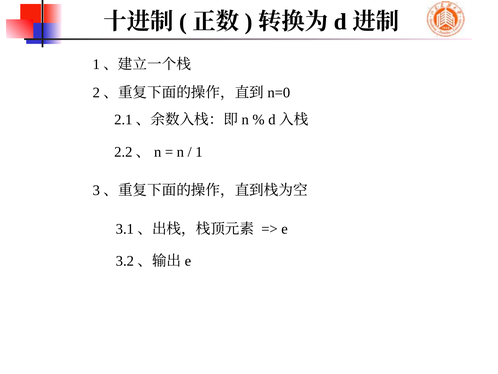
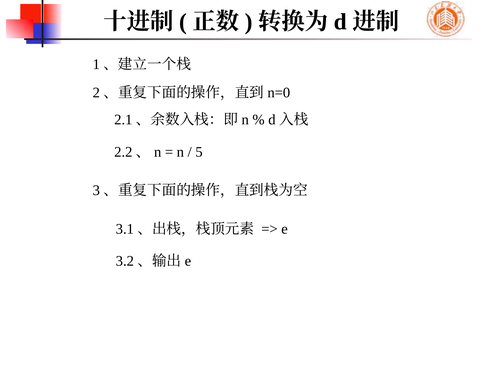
1: 1 -> 5 (199, 152)
